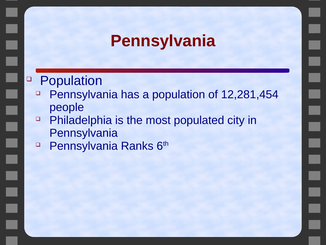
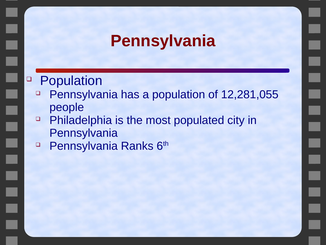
12,281,454: 12,281,454 -> 12,281,055 (250, 94)
